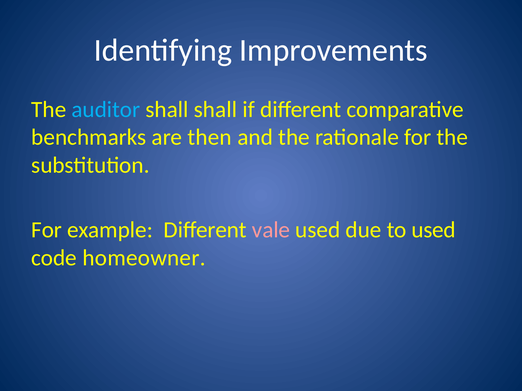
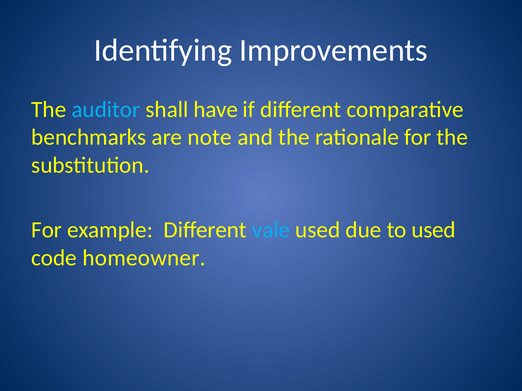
shall shall: shall -> have (216, 110)
then: then -> note (210, 137)
vale colour: pink -> light blue (271, 230)
